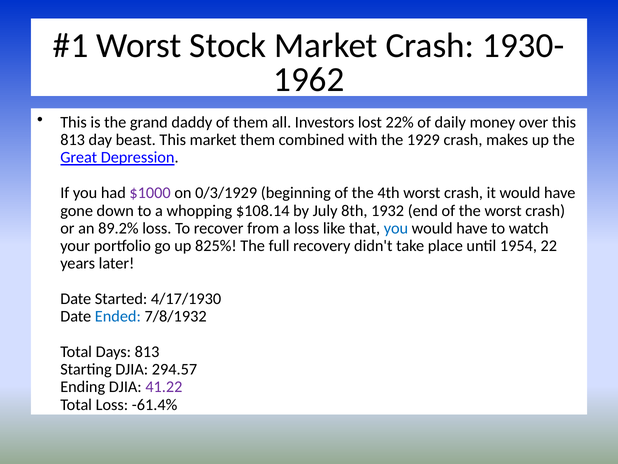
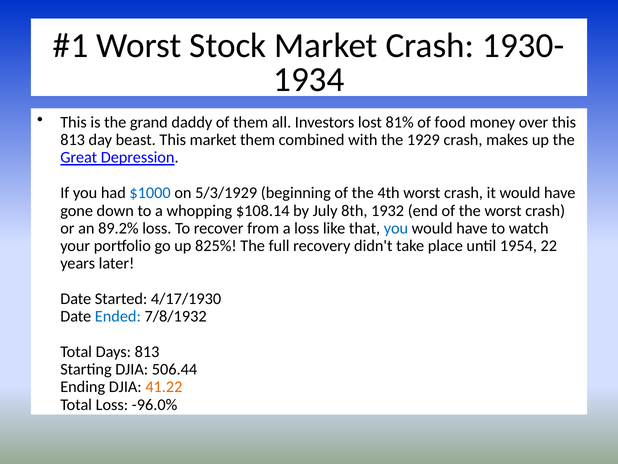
1962: 1962 -> 1934 (309, 79)
22%: 22% -> 81% (400, 122)
daily: daily -> food (450, 122)
$1000 colour: purple -> blue (150, 193)
0/3/1929: 0/3/1929 -> 5/3/1929 (226, 193)
294.57: 294.57 -> 506.44 (174, 369)
41.22 colour: purple -> orange (164, 387)
-61.4%: -61.4% -> -96.0% (155, 404)
